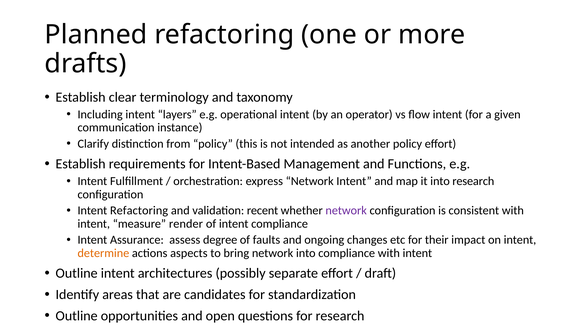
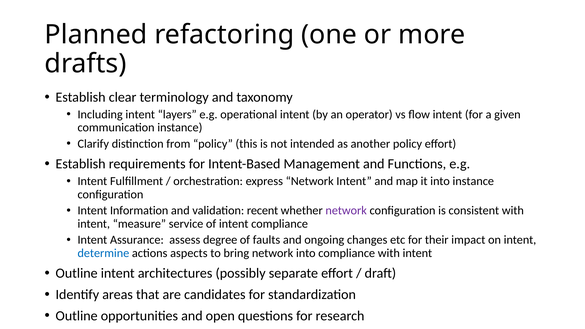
into research: research -> instance (473, 181)
Intent Refactoring: Refactoring -> Information (139, 211)
render: render -> service (186, 224)
determine colour: orange -> blue (103, 253)
